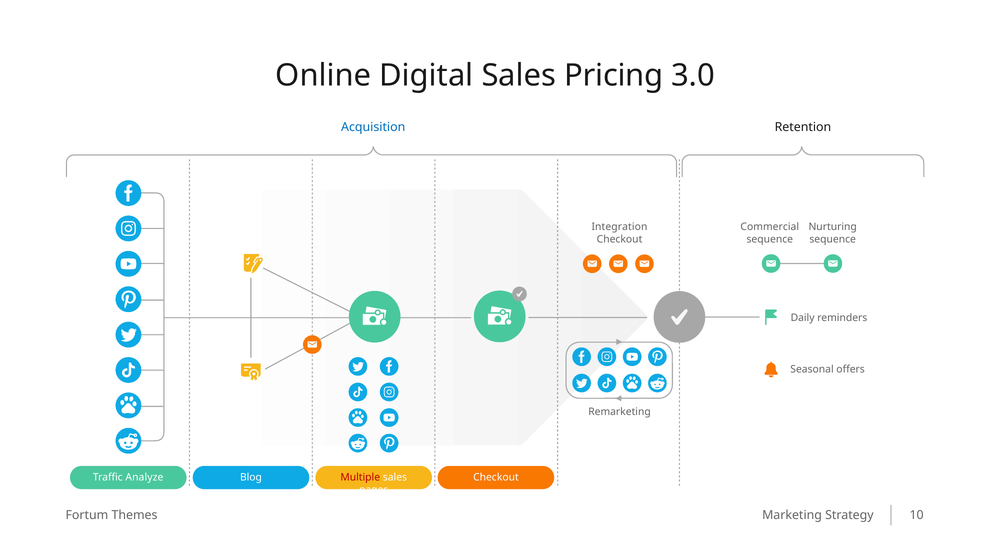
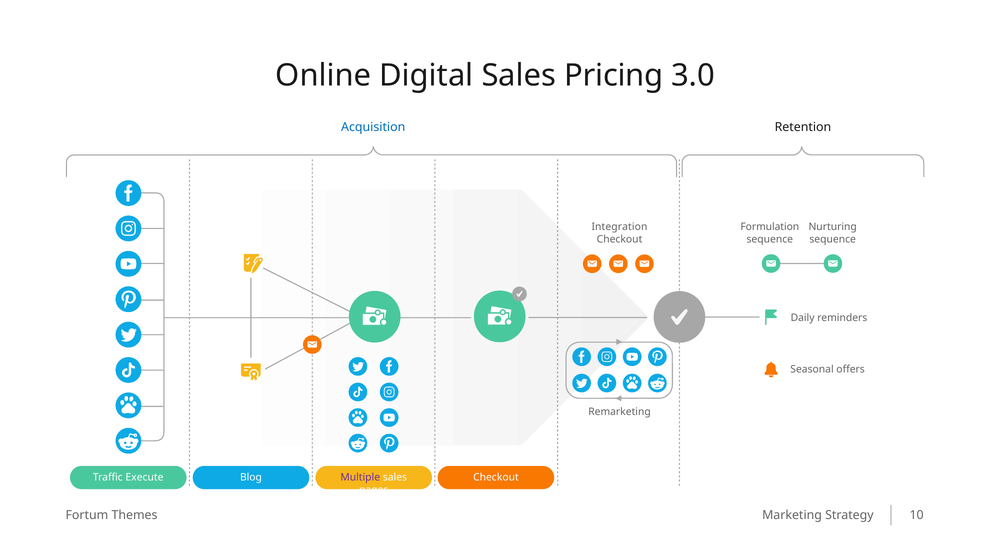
Commercial: Commercial -> Formulation (770, 226)
Analyze: Analyze -> Execute (144, 477)
Multiple colour: red -> purple (360, 477)
